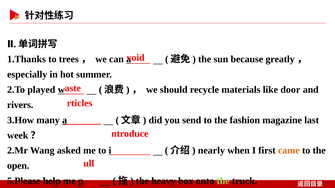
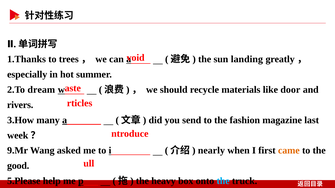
because: because -> landing (247, 59)
played: played -> dream (41, 90)
2.Mr: 2.Mr -> 9.Mr (18, 151)
open: open -> good (18, 166)
the colour: light green -> light blue (223, 181)
